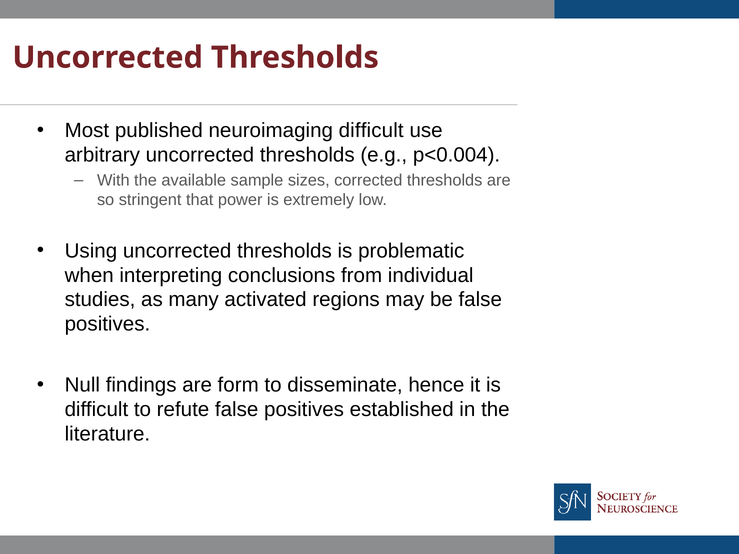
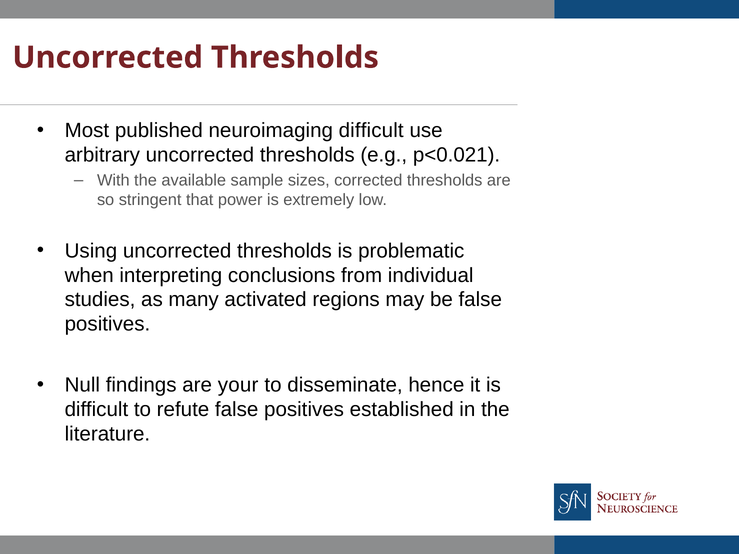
p<0.004: p<0.004 -> p<0.021 (457, 155)
form: form -> your (238, 385)
